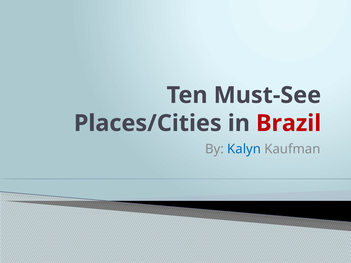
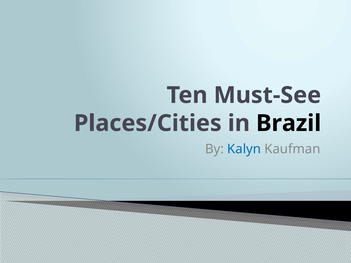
Brazil colour: red -> black (289, 123)
